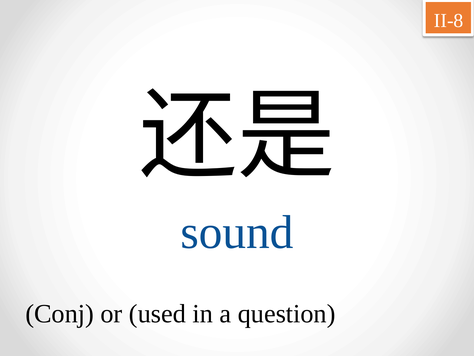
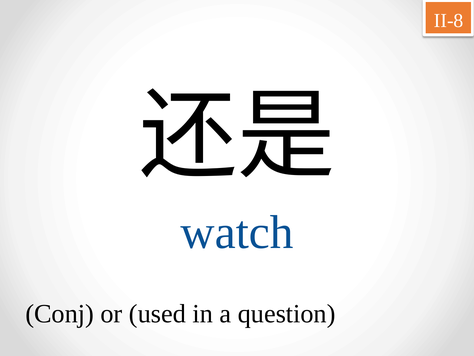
sound: sound -> watch (237, 232)
